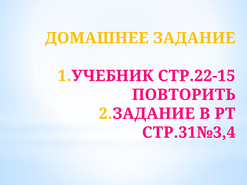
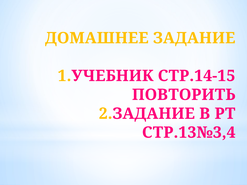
СТР.22-15: СТР.22-15 -> СТР.14-15 (197, 76)
СТР.31№3,4: СТР.31№3,4 -> СТР.13№3,4 (189, 133)
